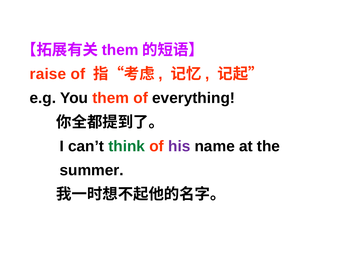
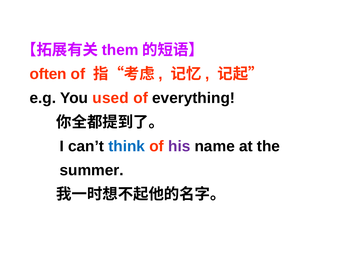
raise: raise -> often (48, 74)
You them: them -> used (111, 98)
think colour: green -> blue (127, 146)
